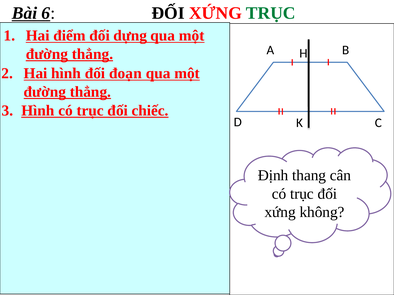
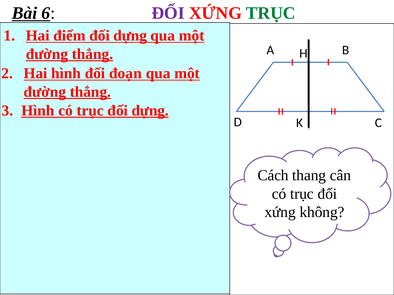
ĐỐI colour: black -> purple (168, 13)
trục đối chiếc: chiếc -> dựng (150, 111)
Định: Định -> Cách (273, 176)
